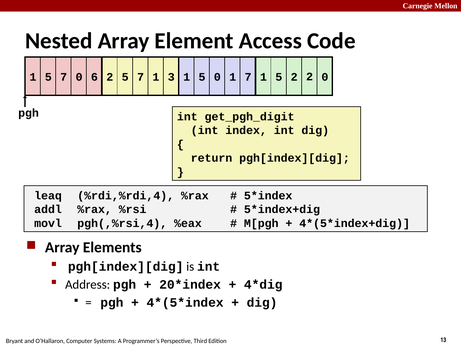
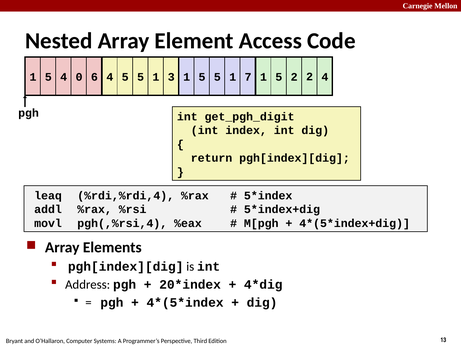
1 5 7: 7 -> 4 (64, 77)
6 2: 2 -> 4 (110, 77)
7: 7 -> 5 (141, 77)
1 5 0: 0 -> 5 (217, 77)
2 0: 0 -> 4 (325, 77)
